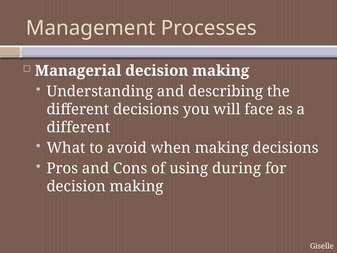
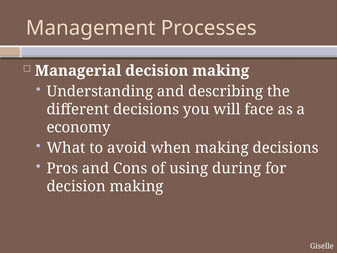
different: different -> economy (79, 127)
